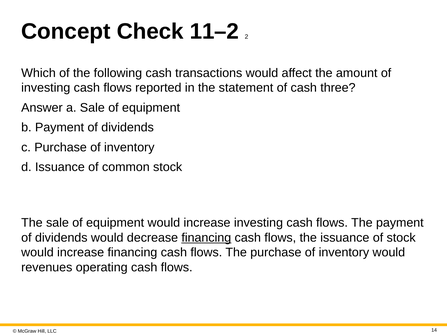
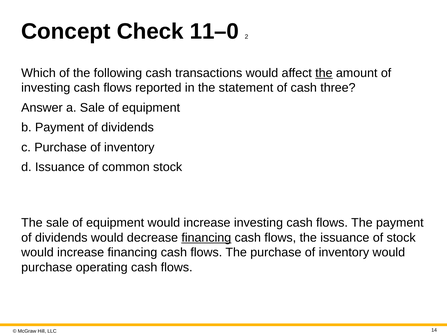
11–2: 11–2 -> 11–0 (214, 31)
the underline: none -> present (324, 73)
revenues: revenues -> purchase (47, 268)
